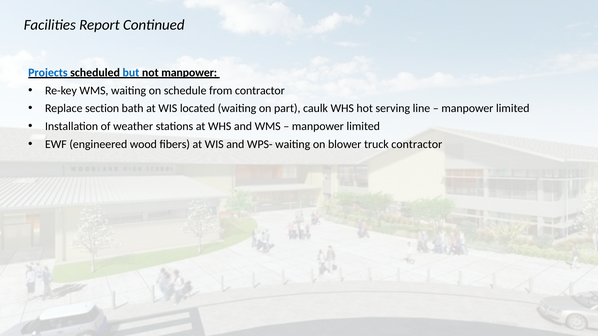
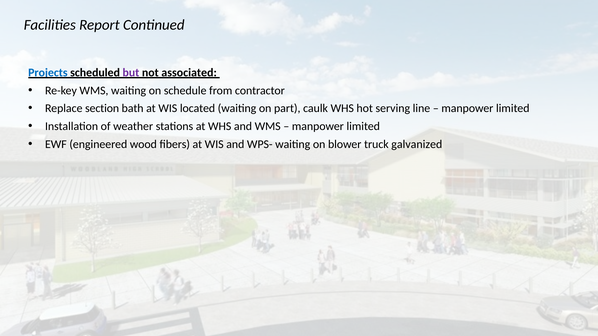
but colour: blue -> purple (131, 73)
not manpower: manpower -> associated (189, 73)
truck contractor: contractor -> galvanized (417, 144)
